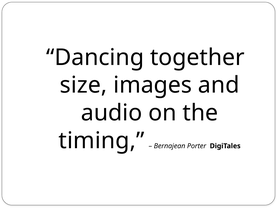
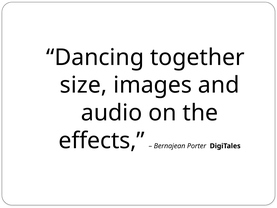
timing: timing -> effects (102, 140)
